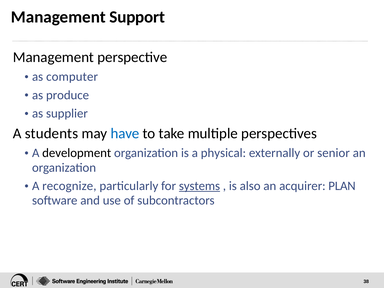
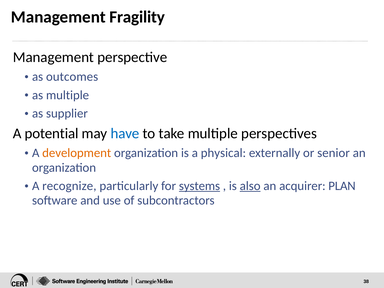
Support: Support -> Fragility (137, 17)
computer: computer -> outcomes (72, 77)
as produce: produce -> multiple (68, 95)
students: students -> potential (52, 133)
development colour: black -> orange (77, 153)
also underline: none -> present (250, 186)
